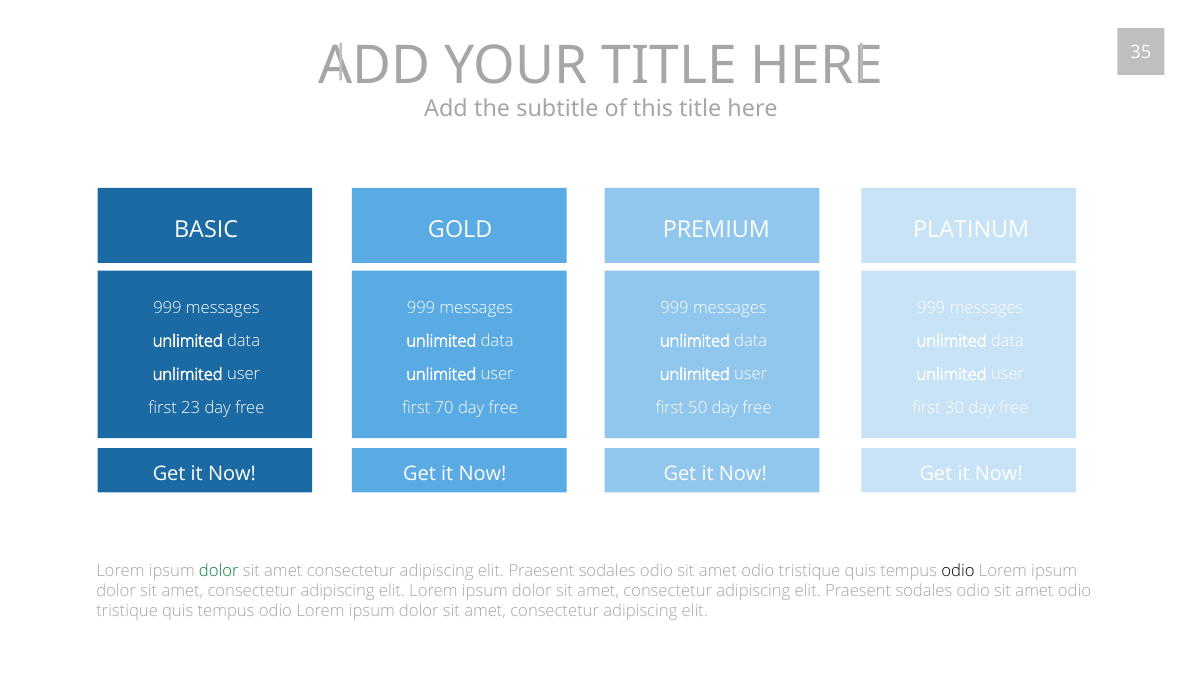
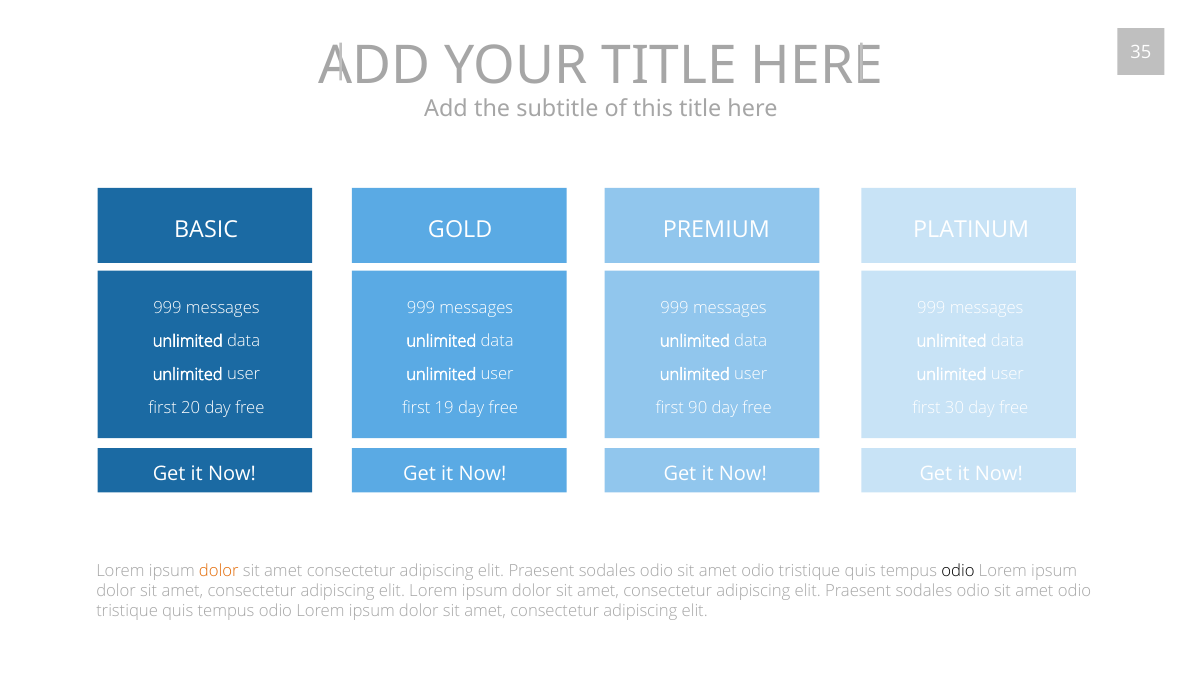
23: 23 -> 20 (191, 408)
70: 70 -> 19 (444, 408)
50: 50 -> 90 (698, 408)
dolor colour: green -> orange (219, 571)
